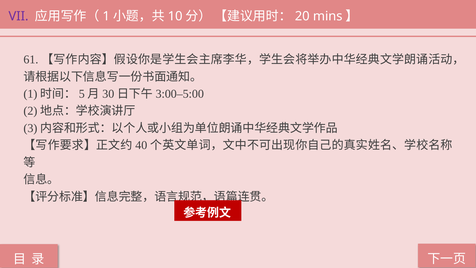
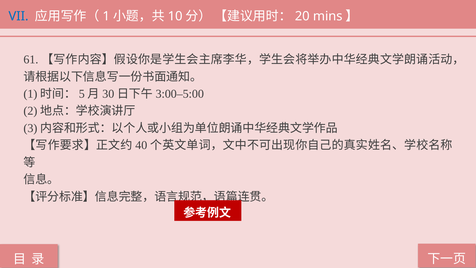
VII colour: purple -> blue (19, 16)
